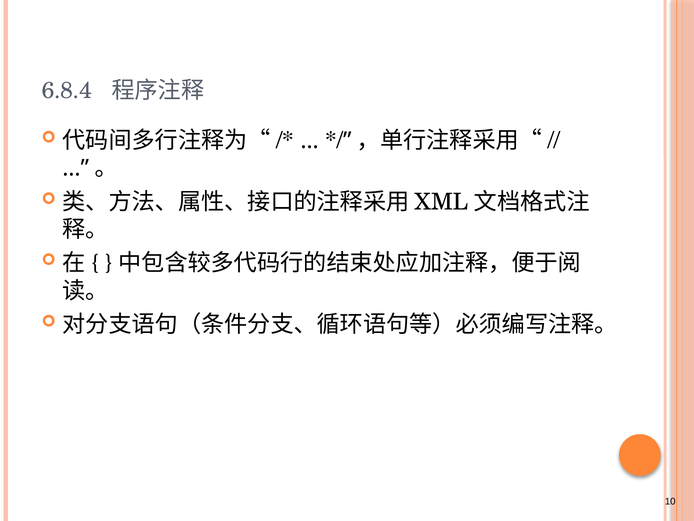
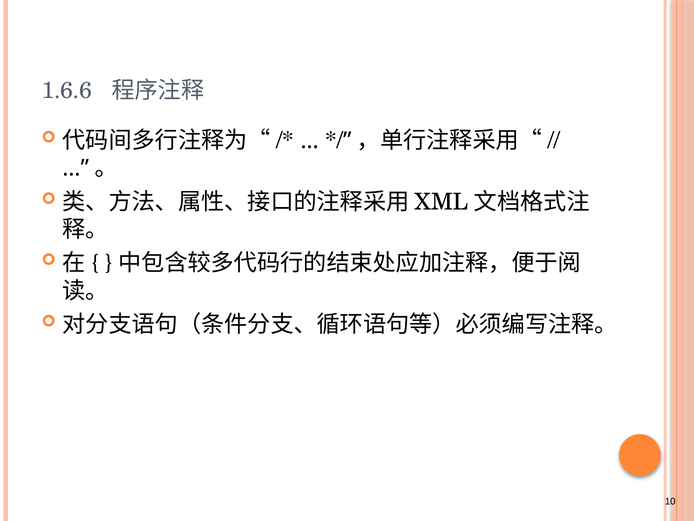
6.8.4: 6.8.4 -> 1.6.6 (67, 91)
